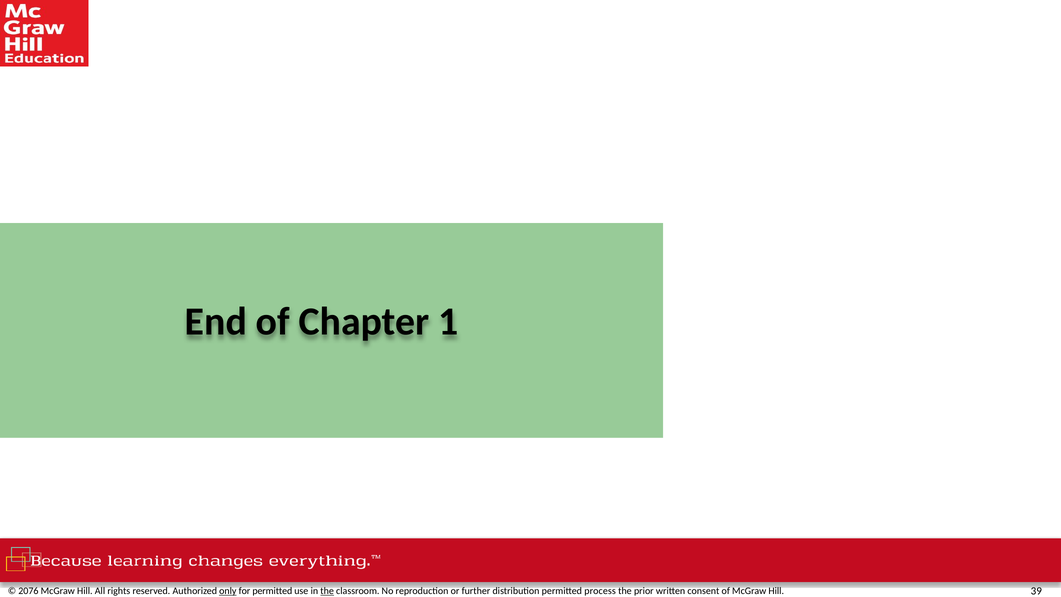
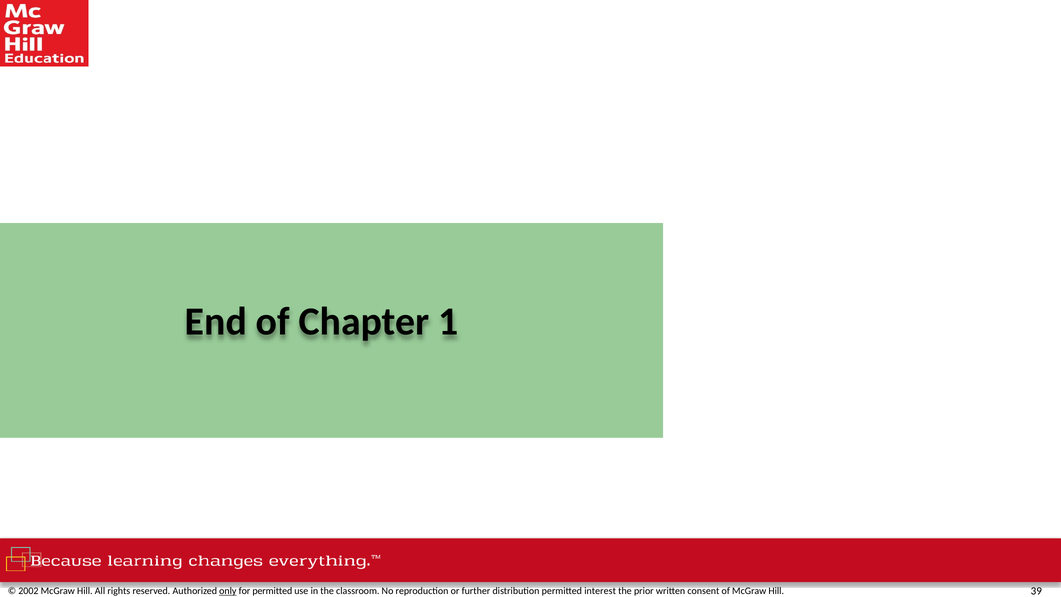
2076: 2076 -> 2002 (28, 591)
the underline: present -> none (327, 591)
process: process -> interest (600, 591)
